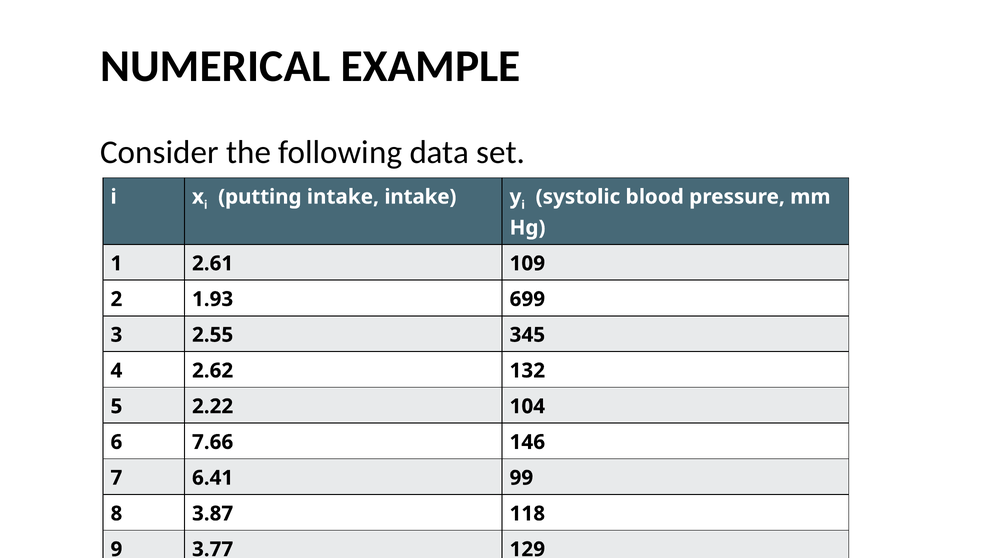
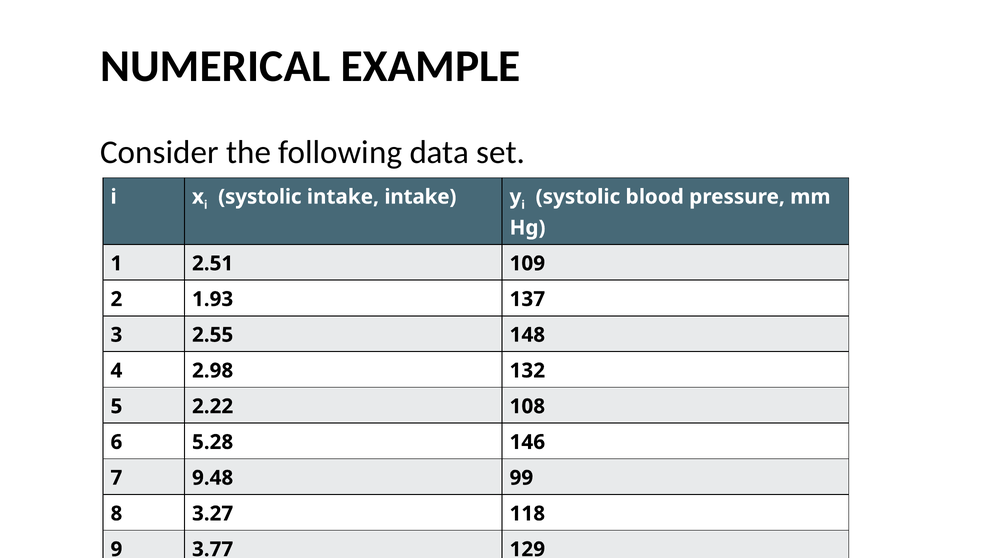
putting: putting -> systolic (260, 197)
2.61: 2.61 -> 2.51 (213, 263)
699: 699 -> 137 (527, 299)
345: 345 -> 148 (527, 335)
2.62: 2.62 -> 2.98 (213, 371)
104: 104 -> 108 (527, 406)
7.66: 7.66 -> 5.28 (213, 442)
6.41: 6.41 -> 9.48 (213, 478)
3.87: 3.87 -> 3.27 (213, 514)
